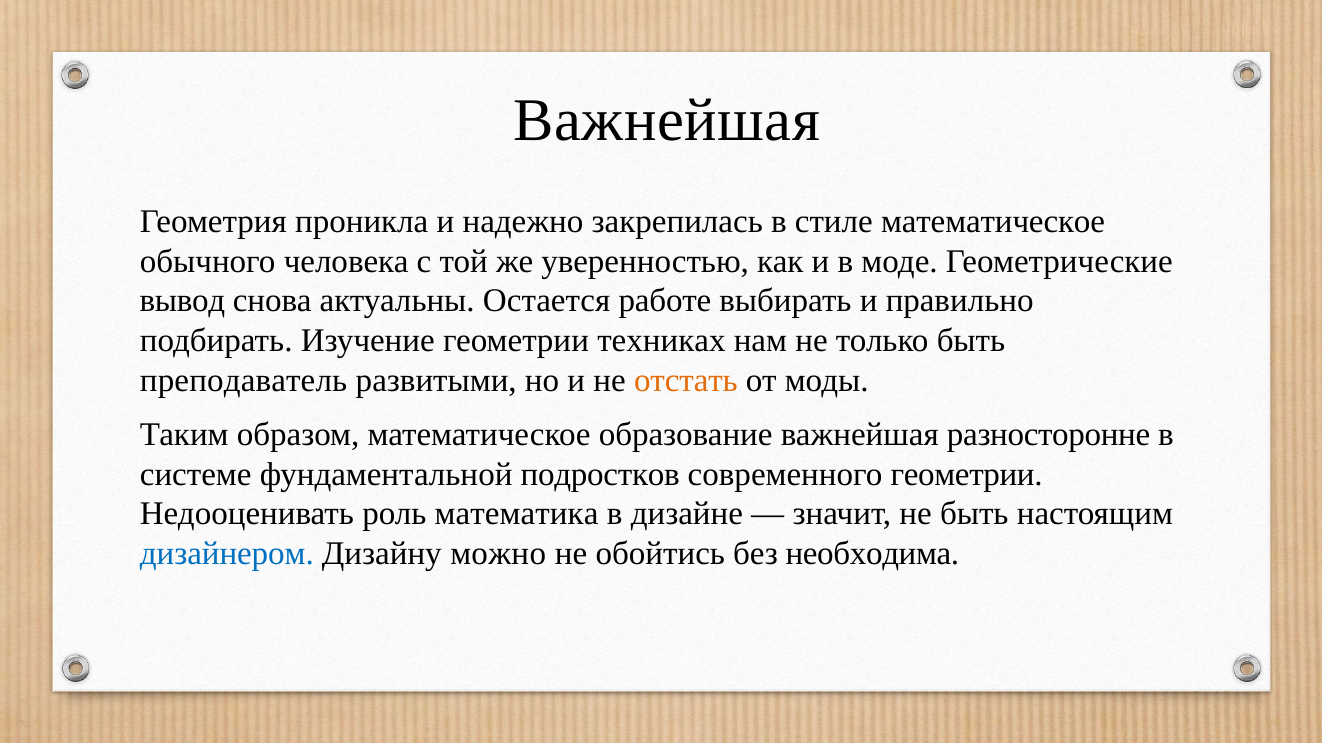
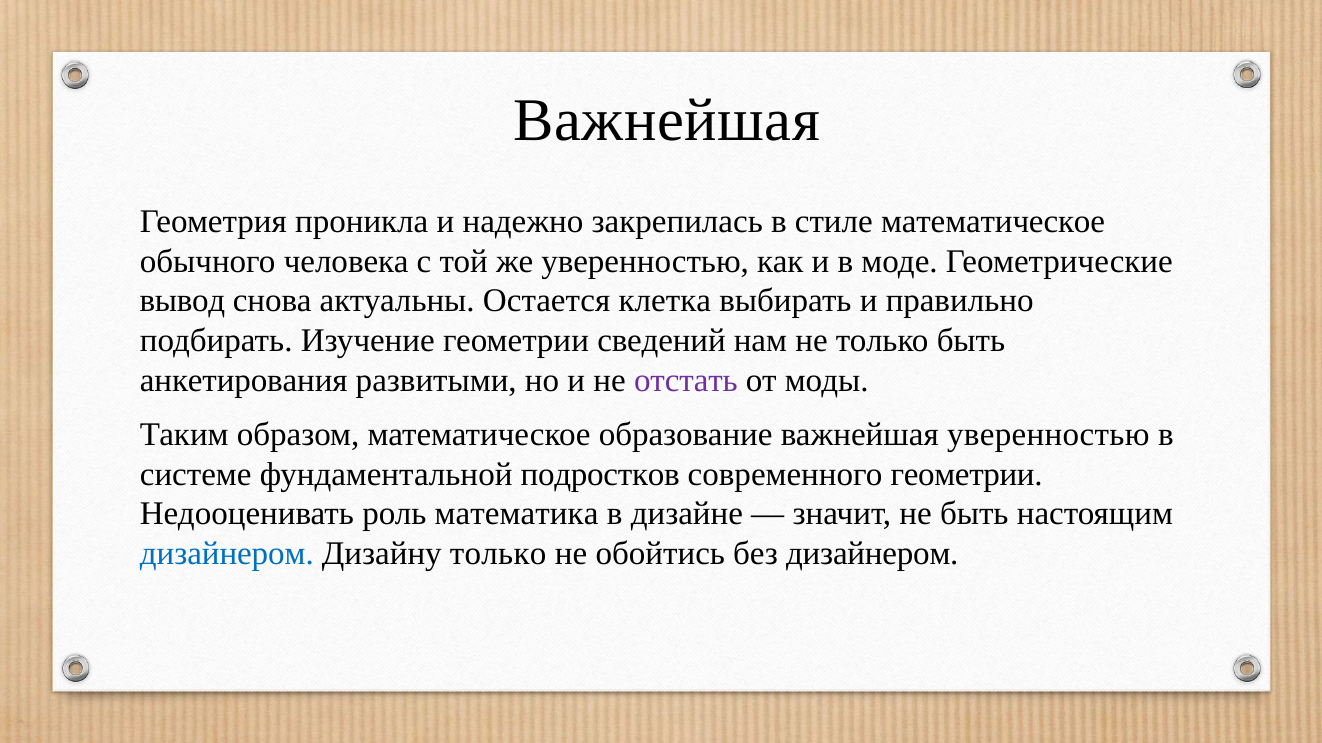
работе: работе -> клетка (665, 301)
техниках: техниках -> сведений (661, 341)
преподаватель: преподаватель -> анкетирования (244, 380)
отстать colour: orange -> purple (686, 380)
важнейшая разносторонне: разносторонне -> уверенностью (1048, 435)
Дизайну можно: можно -> только (498, 554)
без необходима: необходима -> дизайнером (872, 554)
